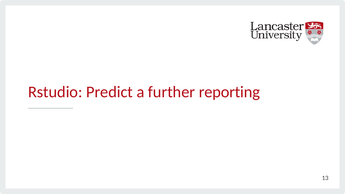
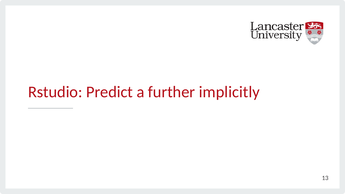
reporting: reporting -> implicitly (229, 92)
